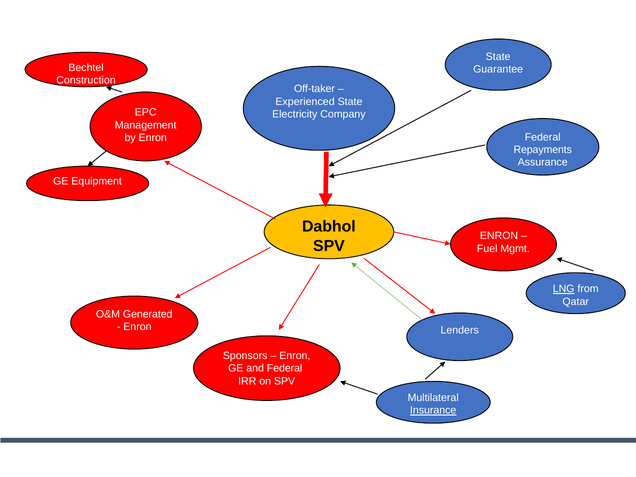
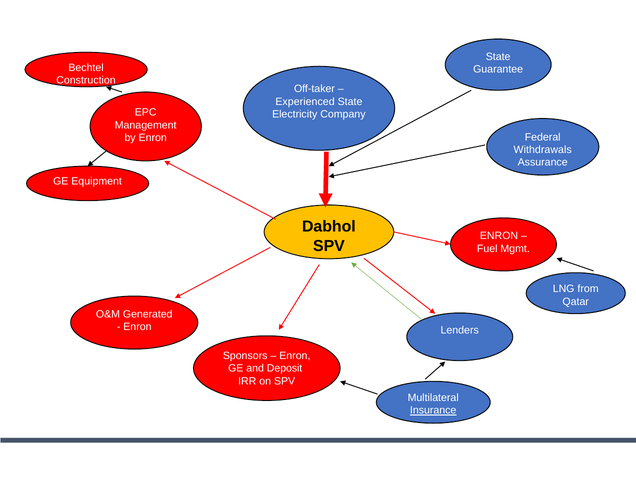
Repayments: Repayments -> Withdrawals (543, 150)
LNG underline: present -> none (564, 289)
and Federal: Federal -> Deposit (285, 368)
